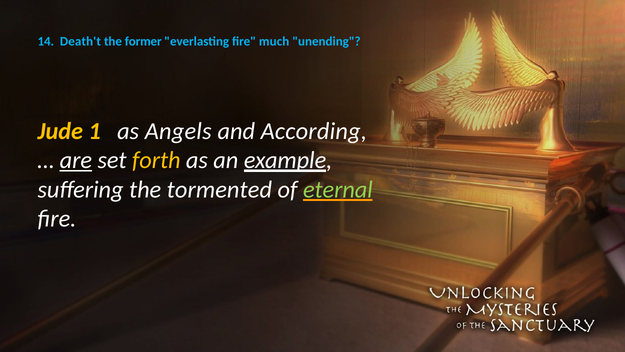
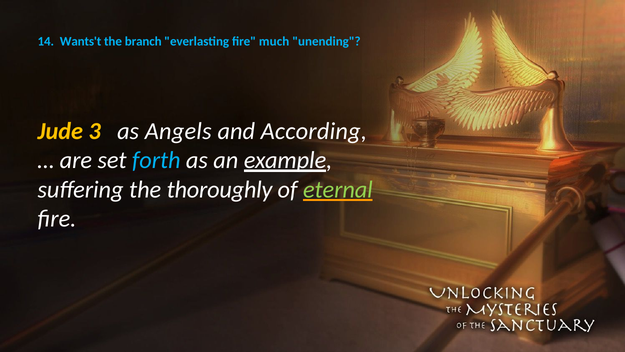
Death't: Death't -> Wants't (81, 42)
former: former -> branch (143, 42)
1: 1 -> 3 (95, 131)
are underline: present -> none (76, 160)
forth colour: yellow -> light blue (156, 160)
tormented: tormented -> thoroughly (220, 189)
